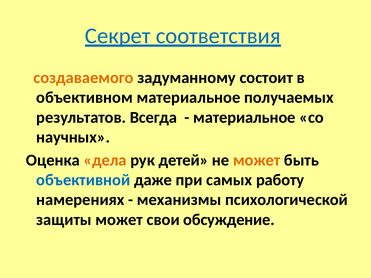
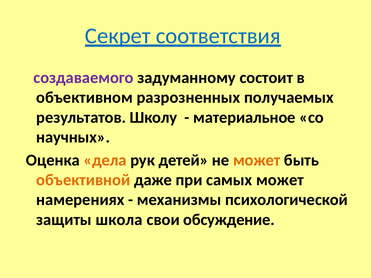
создаваемого colour: orange -> purple (84, 78)
объективном материальное: материальное -> разрозненных (188, 98)
Всегда: Всегда -> Школу (153, 117)
объективной colour: blue -> orange (83, 180)
самых работу: работу -> может (280, 180)
защиты может: может -> школа (119, 220)
